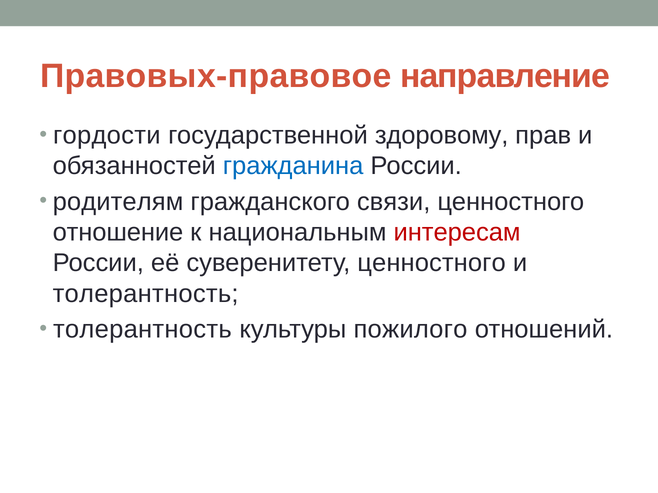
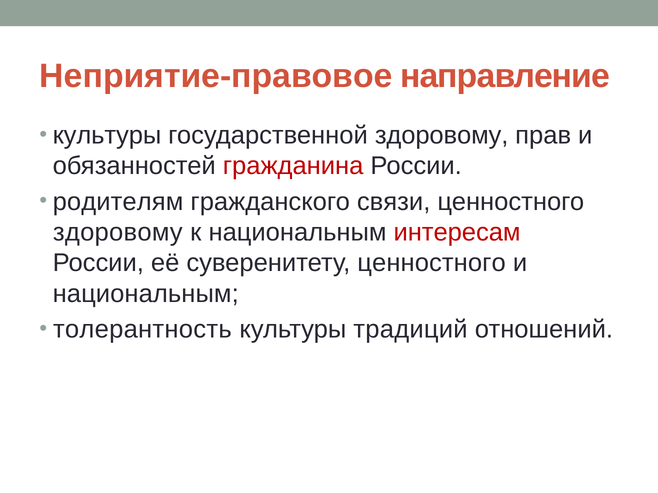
Правовых-правовое: Правовых-правовое -> Неприятие-правовое (216, 76)
гордости: гордости -> культуры (107, 136)
гражданина colour: blue -> red (293, 166)
отношение: отношение -> здоровому (118, 233)
толерантность: толерантность -> национальным (146, 294)
пожилого: пожилого -> традиций (410, 330)
